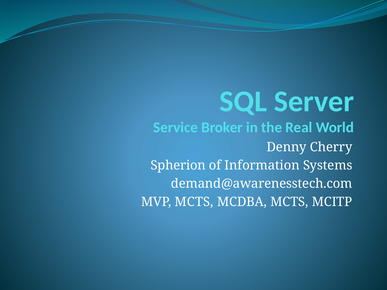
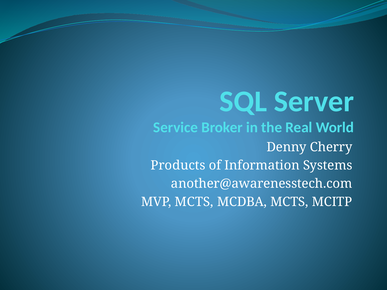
Spherion: Spherion -> Products (178, 165)
demand@awarenesstech.com: demand@awarenesstech.com -> another@awarenesstech.com (262, 184)
